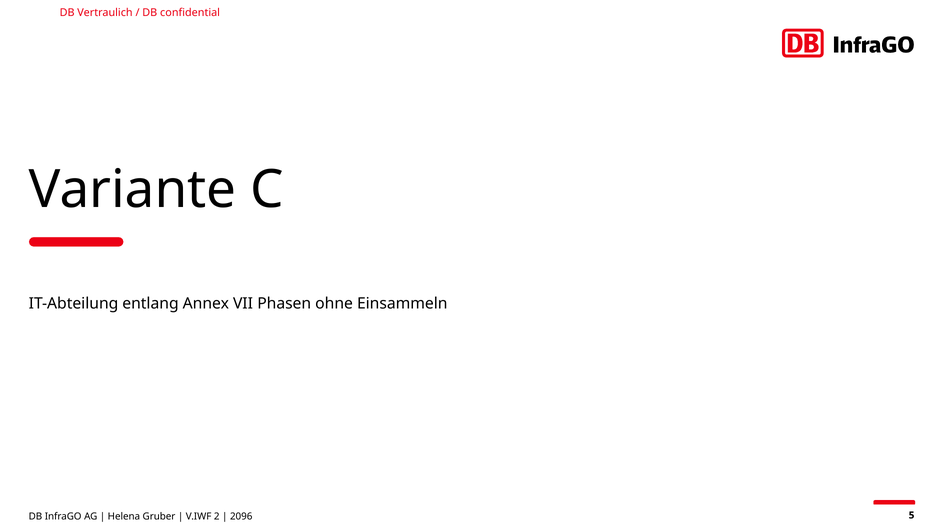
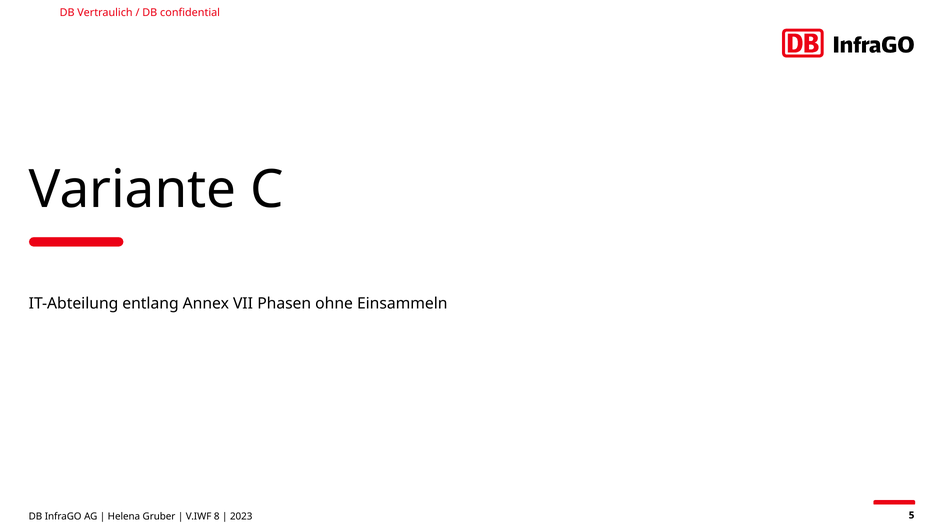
2: 2 -> 8 (217, 517)
2096: 2096 -> 2023 (241, 517)
